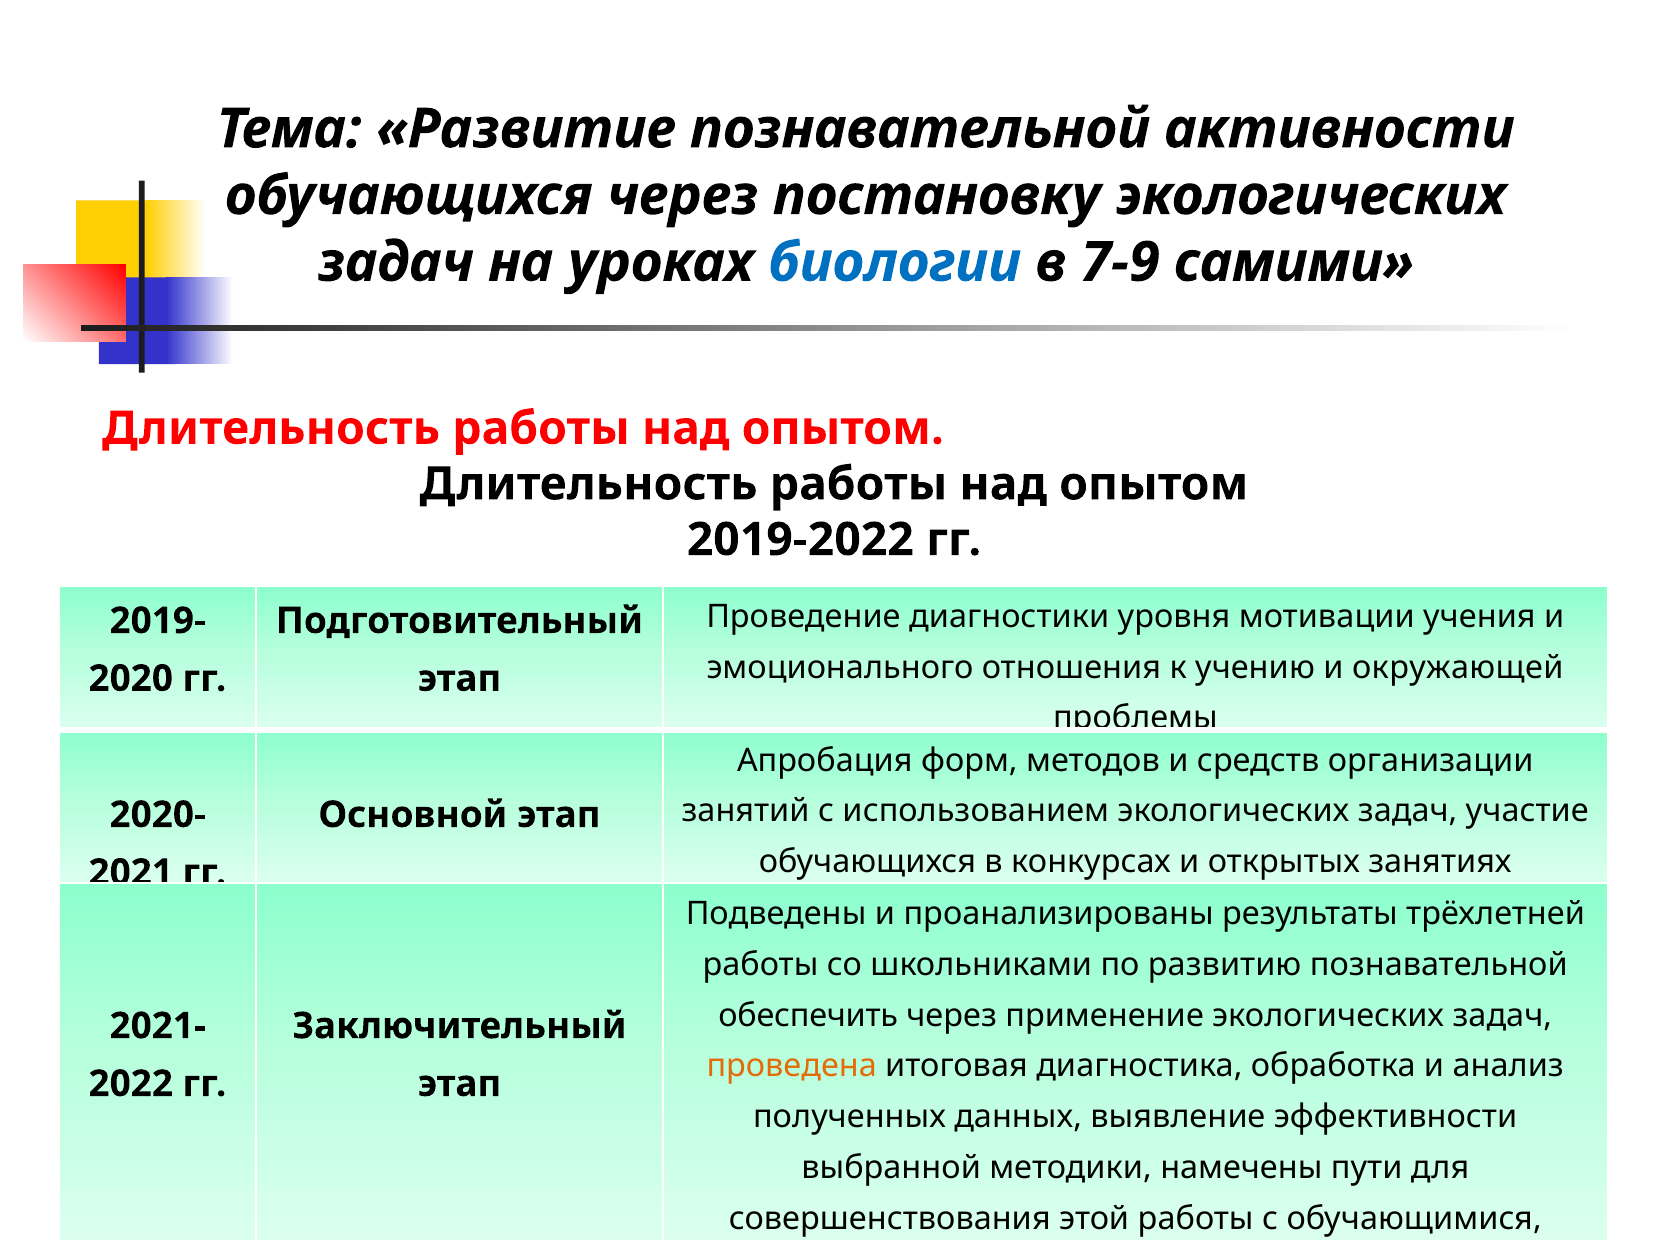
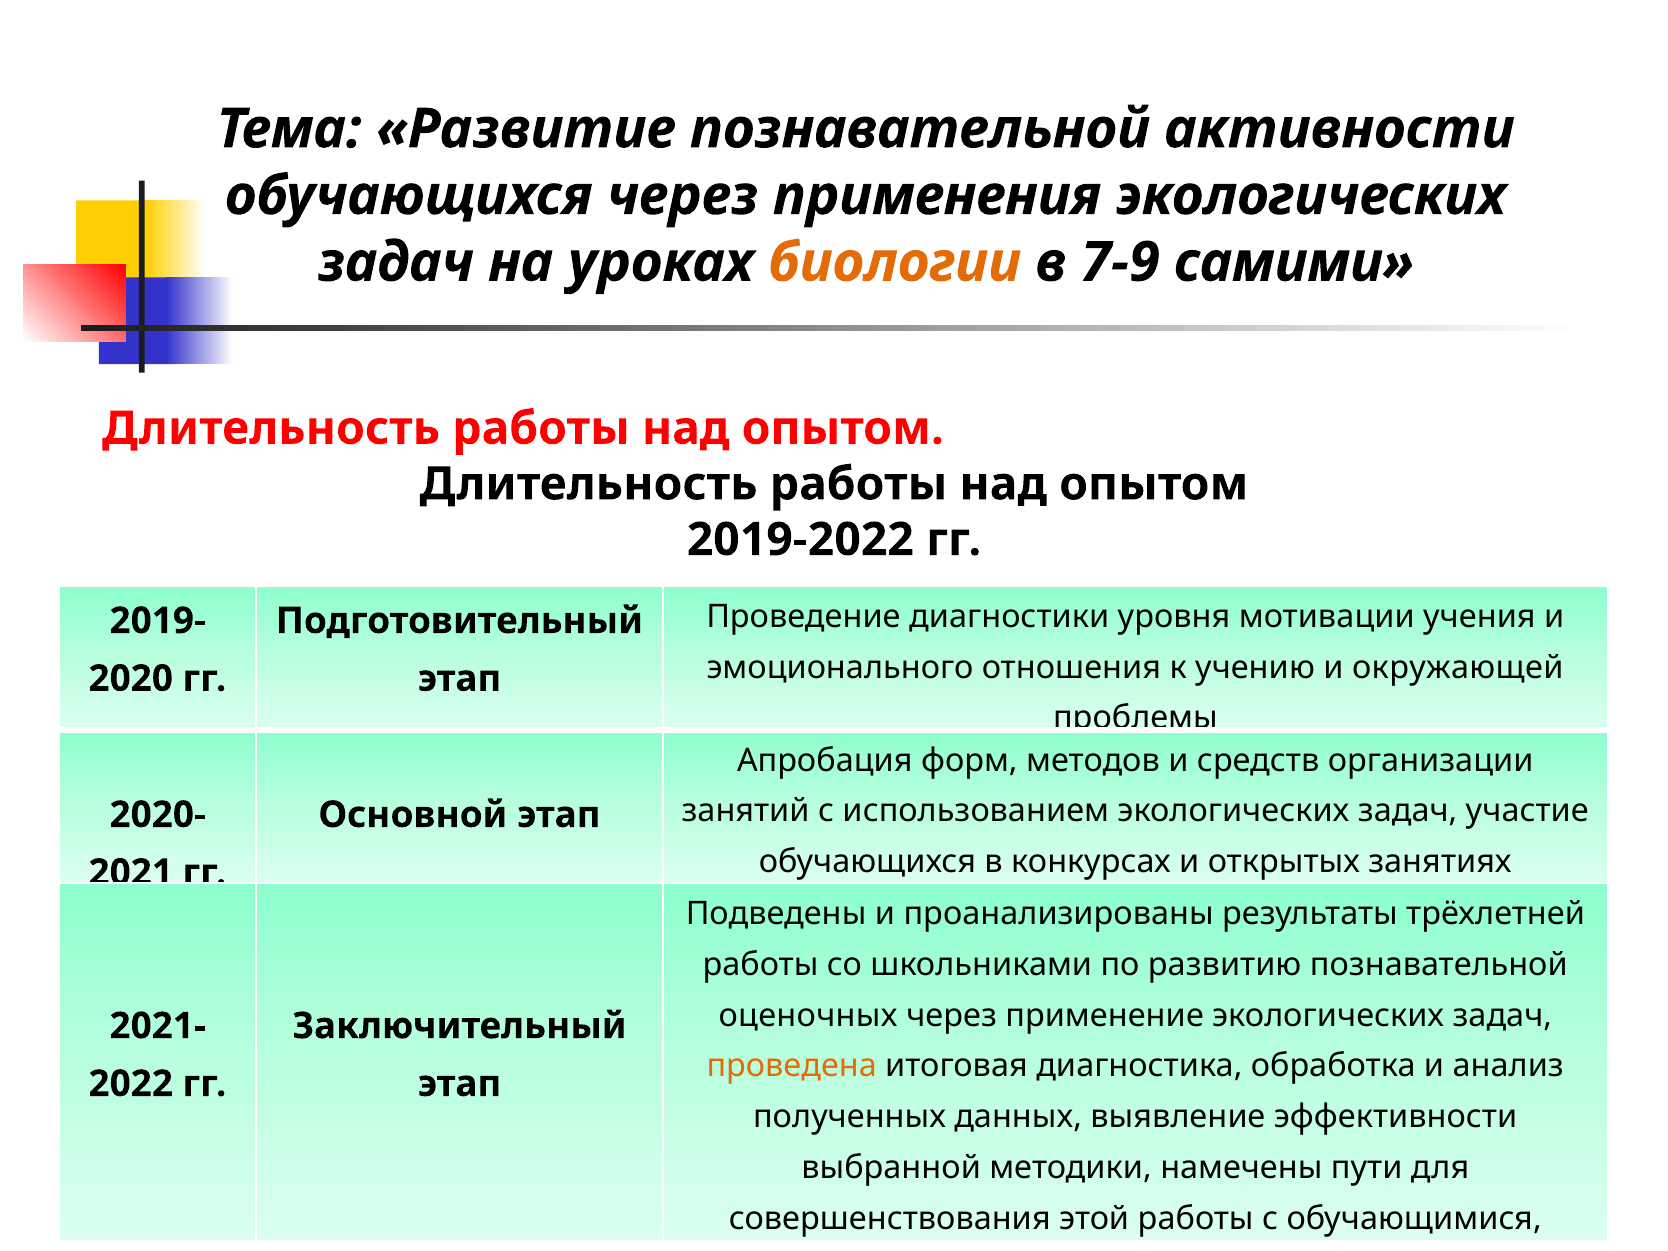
постановку: постановку -> применения (937, 196)
биологии colour: blue -> orange (895, 263)
обеспечить: обеспечить -> оценочных (808, 1015)
